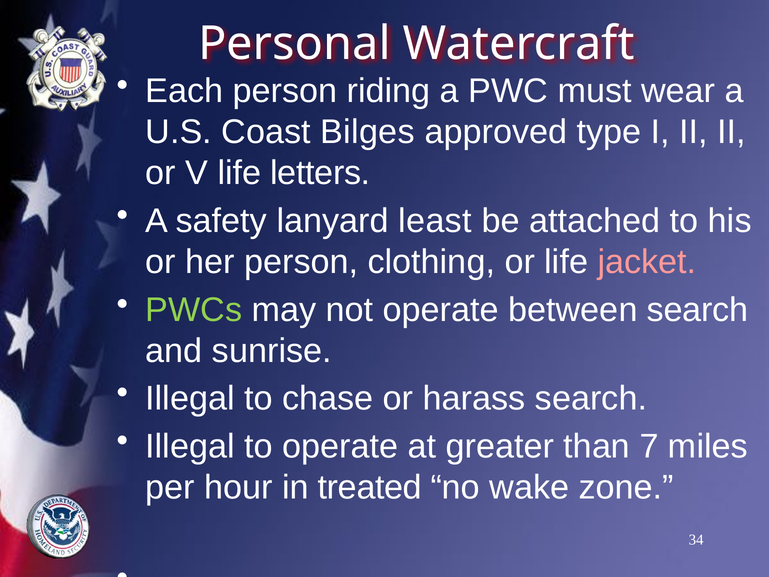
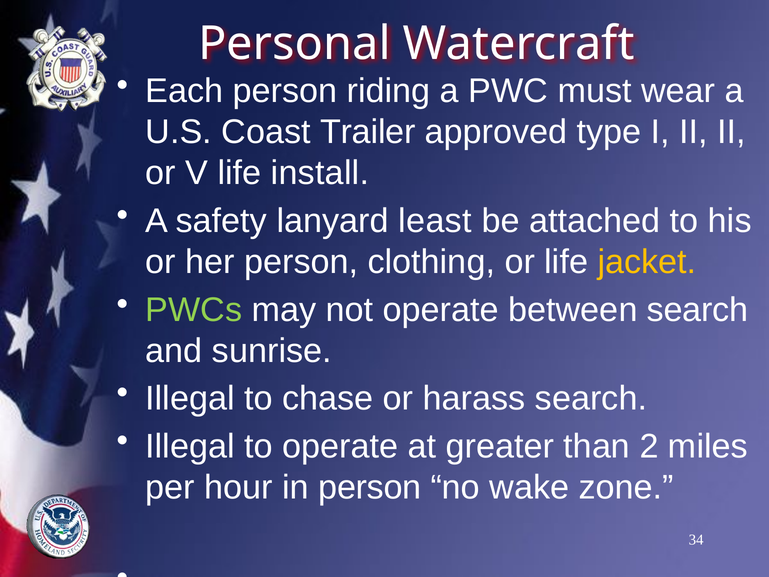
Bilges: Bilges -> Trailer (368, 132)
letters: letters -> install (320, 173)
jacket colour: pink -> yellow (647, 262)
7: 7 -> 2 (649, 446)
in treated: treated -> person (370, 487)
